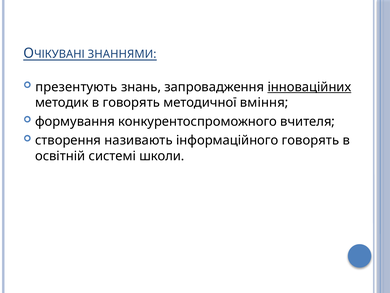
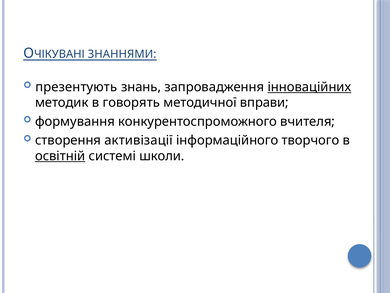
вміння: вміння -> вправи (264, 102)
називають: називають -> активізації (139, 140)
інформаційного говорять: говорять -> творчого (310, 140)
освітній underline: none -> present (60, 156)
